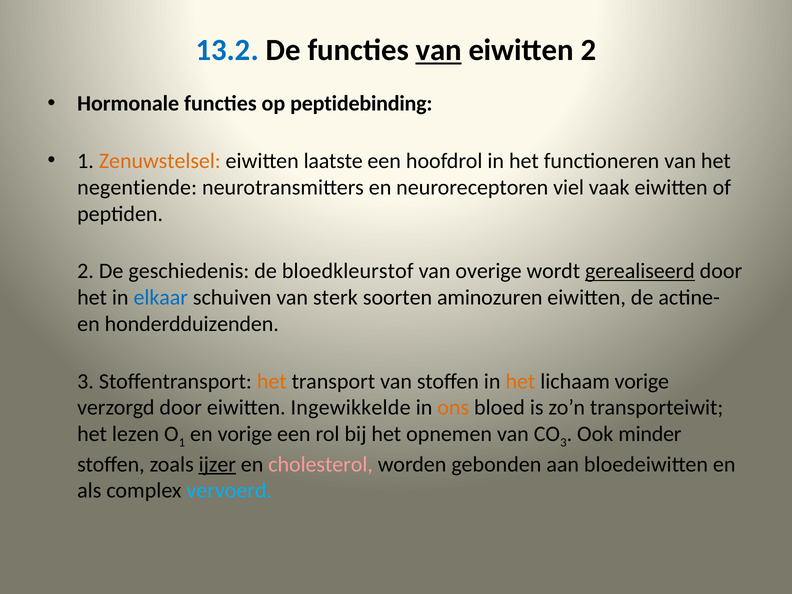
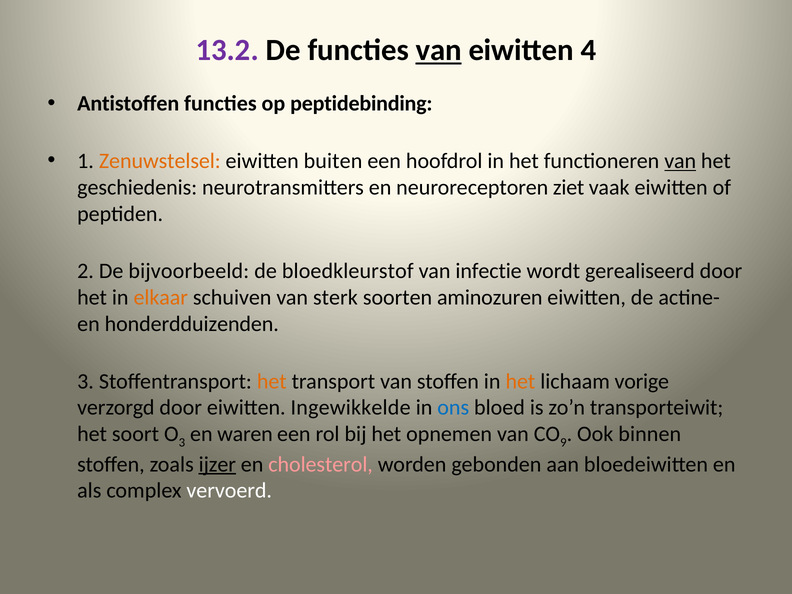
13.2 colour: blue -> purple (227, 50)
eiwitten 2: 2 -> 4 (589, 50)
Hormonale: Hormonale -> Antistoffen (128, 104)
laatste: laatste -> buiten (333, 161)
van underline: none -> present (680, 161)
negentiende: negentiende -> geschiedenis (137, 187)
viel: viel -> ziet (569, 187)
geschiedenis: geschiedenis -> bijvoorbeeld (189, 271)
overige: overige -> infectie (489, 271)
gerealiseerd underline: present -> none (640, 271)
elkaar colour: blue -> orange (161, 298)
ons colour: orange -> blue (453, 408)
lezen: lezen -> soort (135, 434)
1: 1 -> 3 (182, 443)
en vorige: vorige -> waren (245, 434)
3: 3 -> 9 (563, 443)
minder: minder -> binnen (650, 434)
vervoerd colour: light blue -> white (229, 491)
